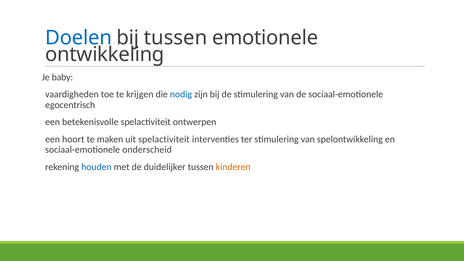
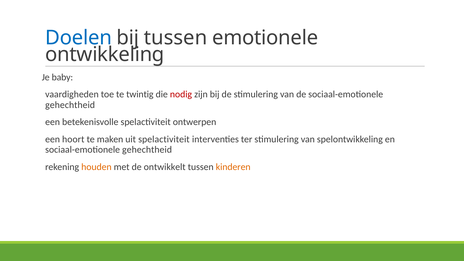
krijgen: krijgen -> twintig (140, 94)
nodig colour: blue -> red (181, 94)
egocentrisch: egocentrisch -> gehechtheid (70, 105)
onderscheid: onderscheid -> gehechtheid (147, 150)
houden colour: blue -> orange (96, 167)
duidelijker: duidelijker -> ontwikkelt (165, 167)
